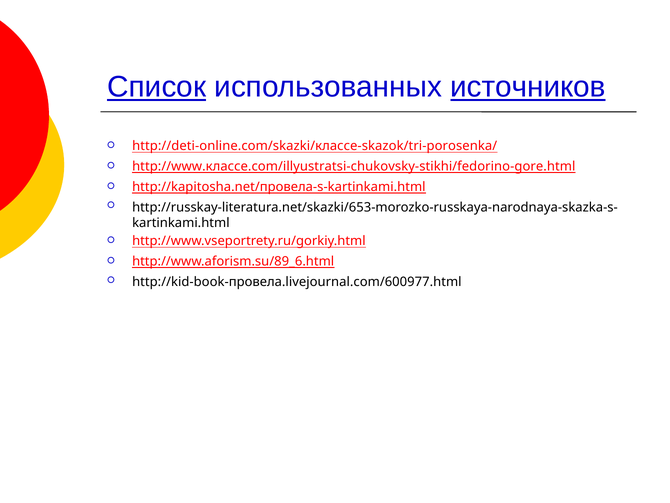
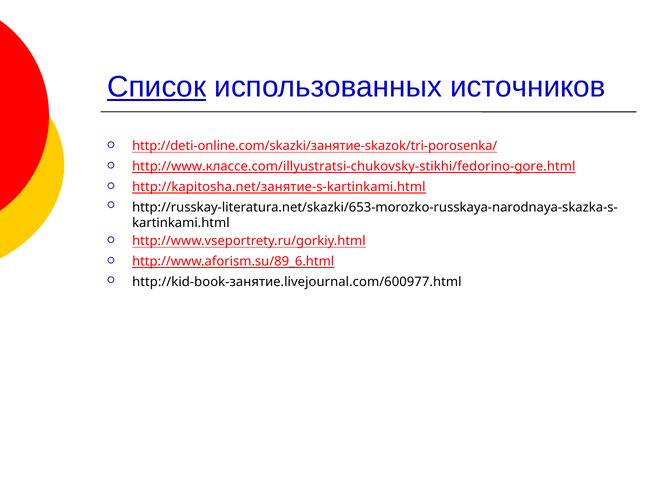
источников underline: present -> none (528, 87)
http://deti-online.com/skazki/классе-skazok/tri-porosenka/: http://deti-online.com/skazki/классе-skazok/tri-porosenka/ -> http://deti-online.com/skazki/занятие-skazok/tri-porosenka/ (315, 146)
http://kapitosha.net/провела-s-kartinkami.html: http://kapitosha.net/провела-s-kartinkami.html -> http://kapitosha.net/занятие-s-kartinkami.html (279, 187)
http://kid-book-провела.livejournal.com/600977.html: http://kid-book-провела.livejournal.com/600977.html -> http://kid-book-занятие.livejournal.com/600977.html (297, 282)
